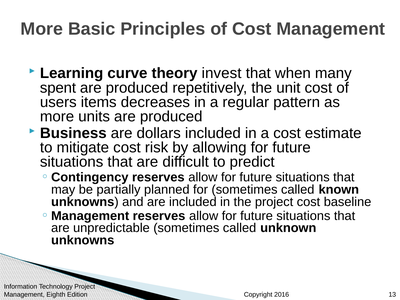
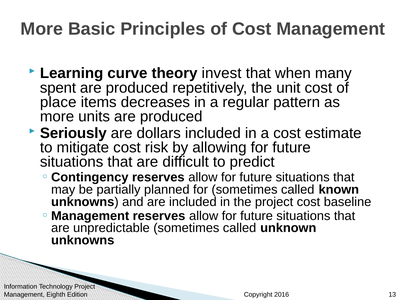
users: users -> place (58, 102)
Business: Business -> Seriously (73, 133)
